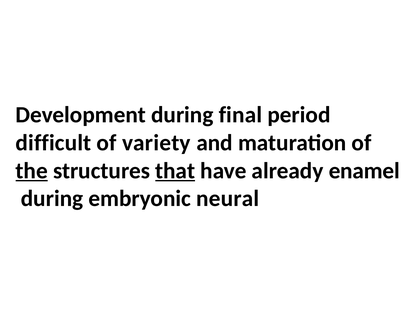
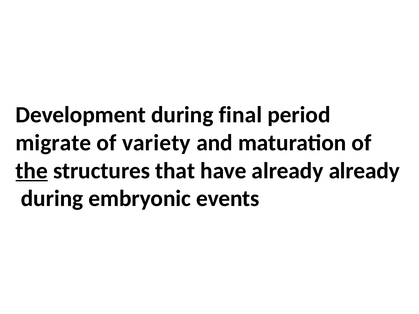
difficult: difficult -> migrate (53, 143)
that underline: present -> none (175, 171)
already enamel: enamel -> already (364, 171)
neural: neural -> events (228, 199)
